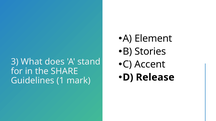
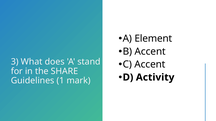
B Stories: Stories -> Accent (150, 52)
Release: Release -> Activity (155, 78)
